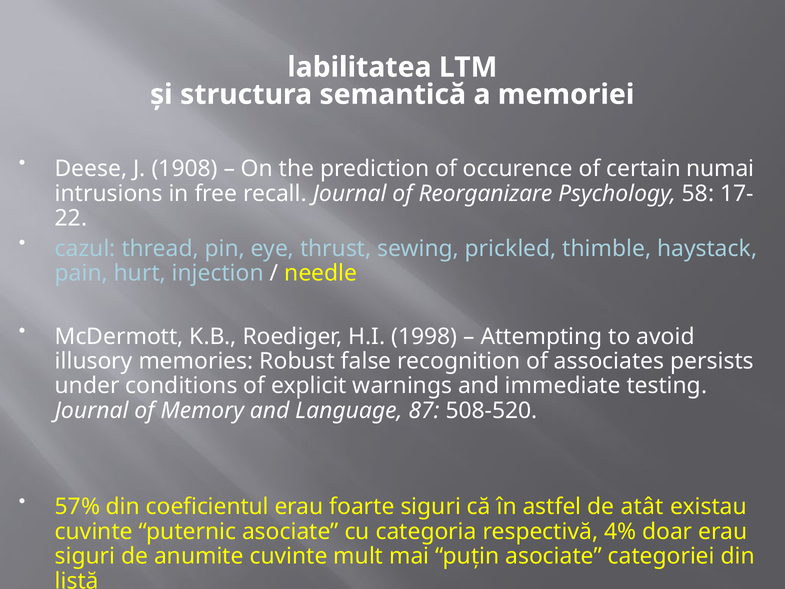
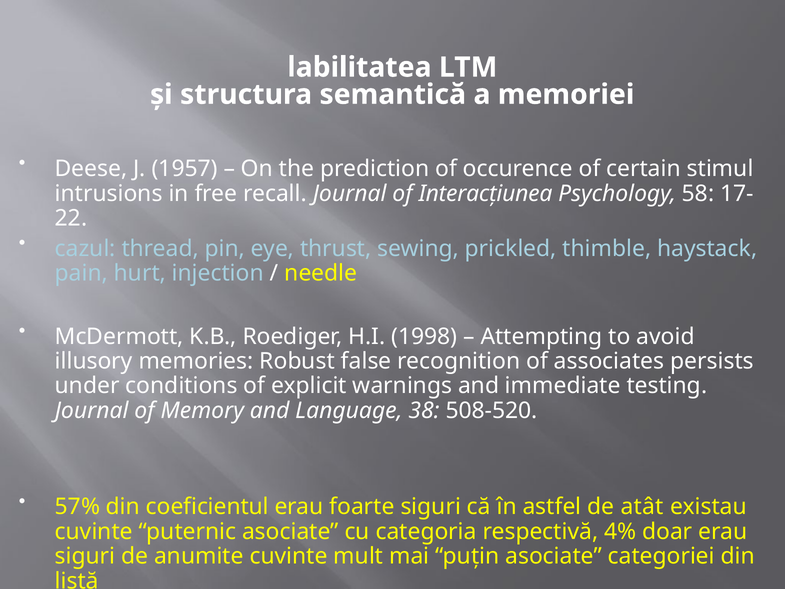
1908: 1908 -> 1957 (185, 169)
numai: numai -> stimul (720, 169)
Reorganizare: Reorganizare -> Interacţiunea (485, 193)
87: 87 -> 38 (424, 410)
